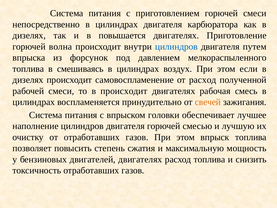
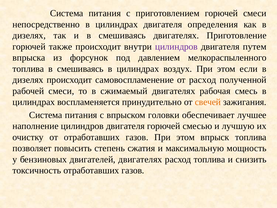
карбюратора: карбюратора -> определения (213, 24)
и в повышается: повышается -> смешиваясь (122, 35)
волна: волна -> также (61, 47)
цилиндров colour: blue -> purple (176, 47)
в происходит: происходит -> сжимаемый (124, 91)
